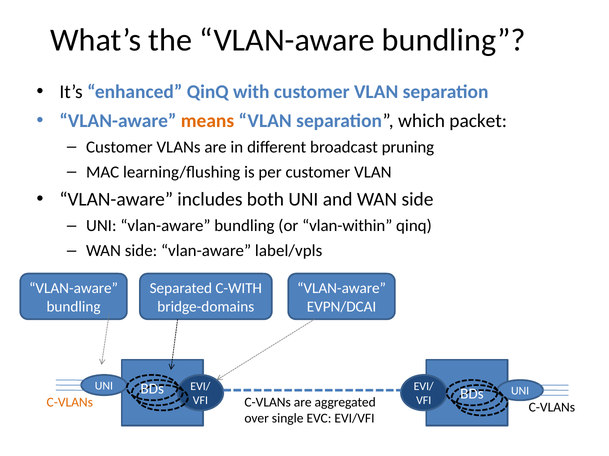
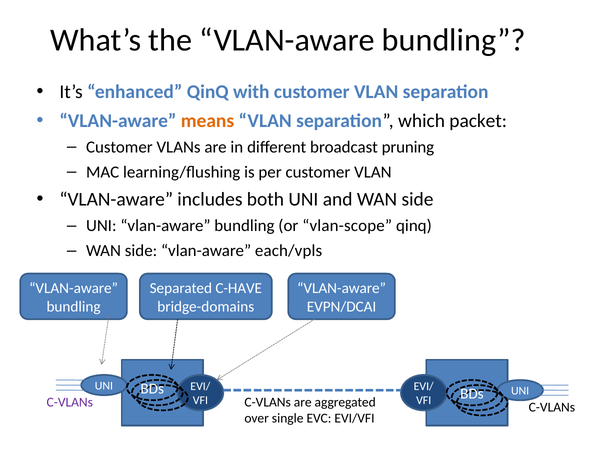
vlan-within: vlan-within -> vlan-scope (347, 226)
label/vpls: label/vpls -> each/vpls (289, 251)
C-WITH: C-WITH -> C-HAVE (239, 289)
C-VLANs colour: orange -> purple (70, 403)
